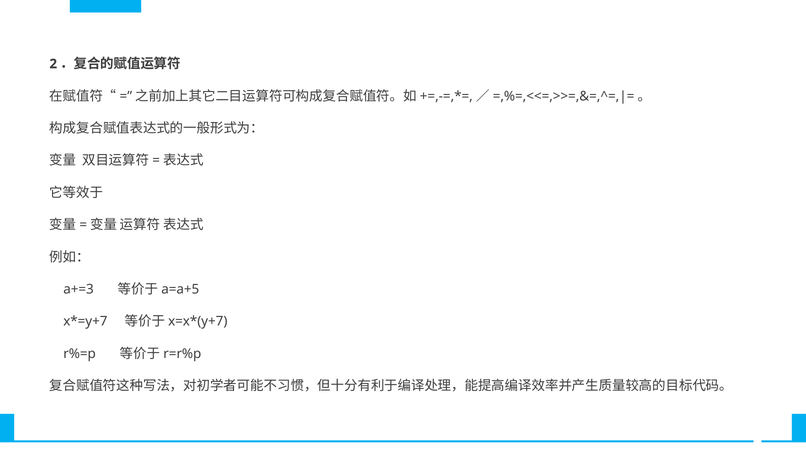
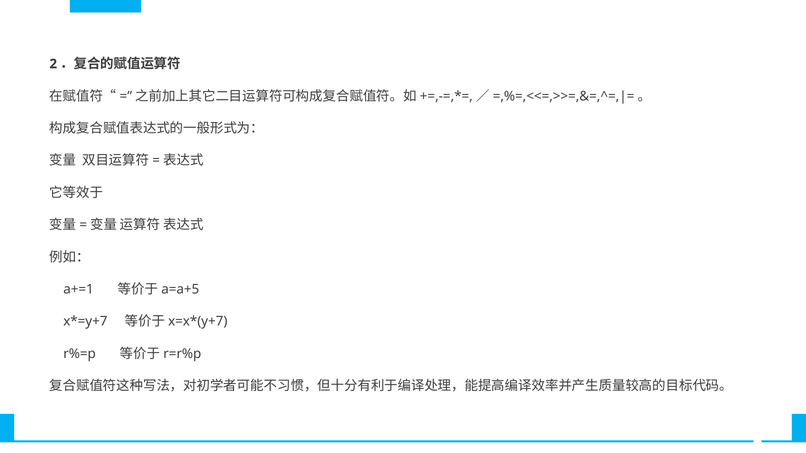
a+=3: a+=3 -> a+=1 (79, 290)
